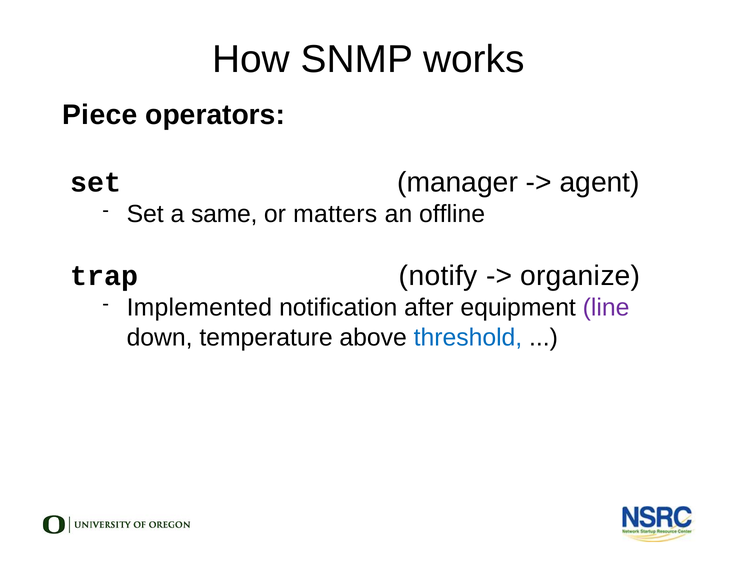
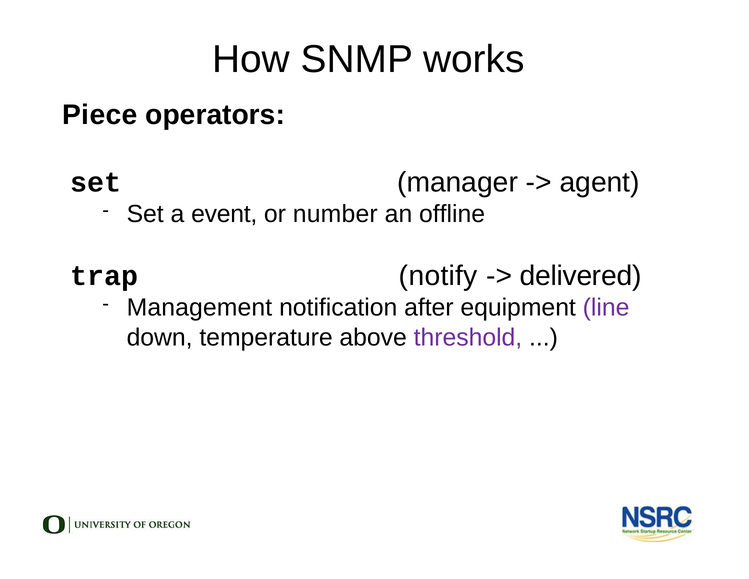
same: same -> event (224, 214)
matters: matters -> number (335, 214)
organize: organize -> delivered (581, 276)
Implemented: Implemented -> Management (199, 308)
threshold colour: blue -> purple (468, 337)
